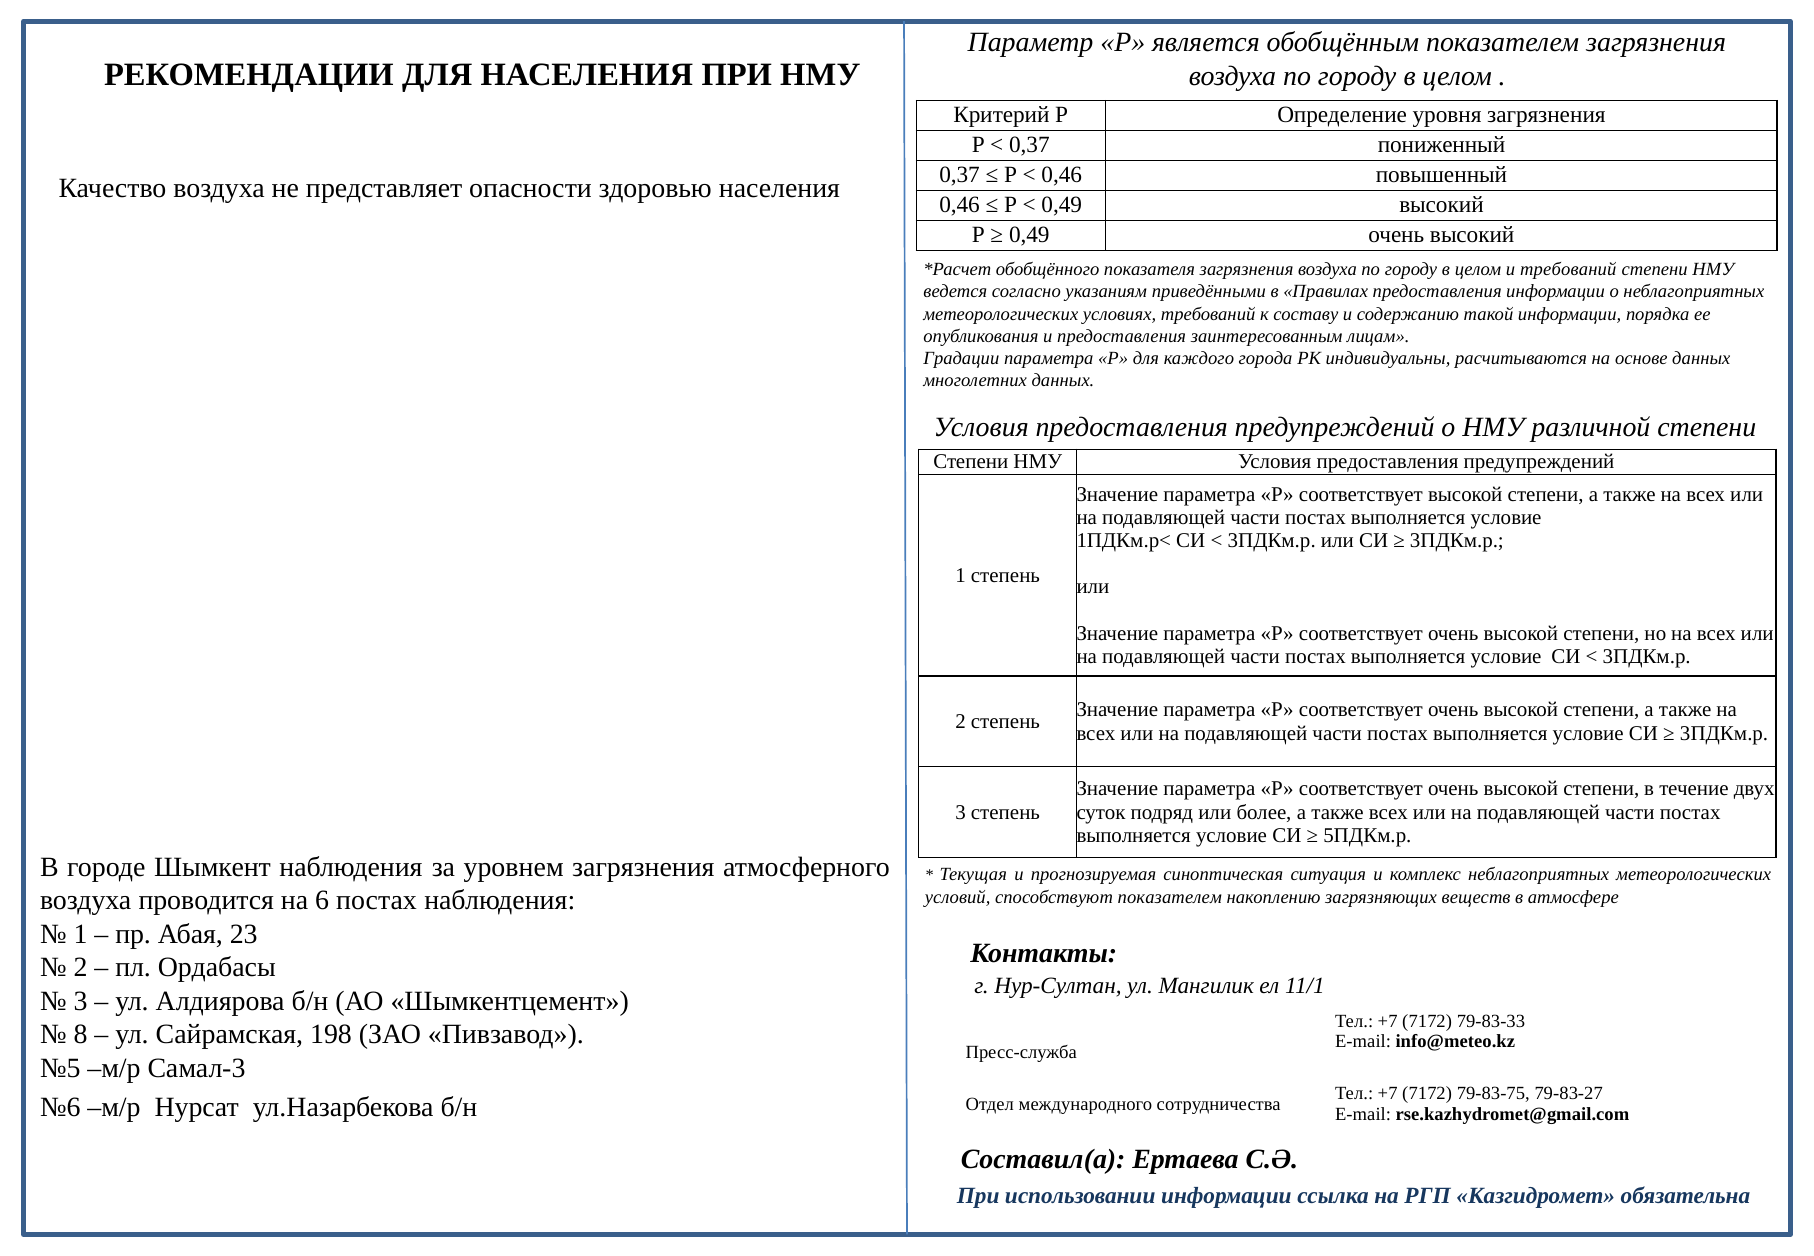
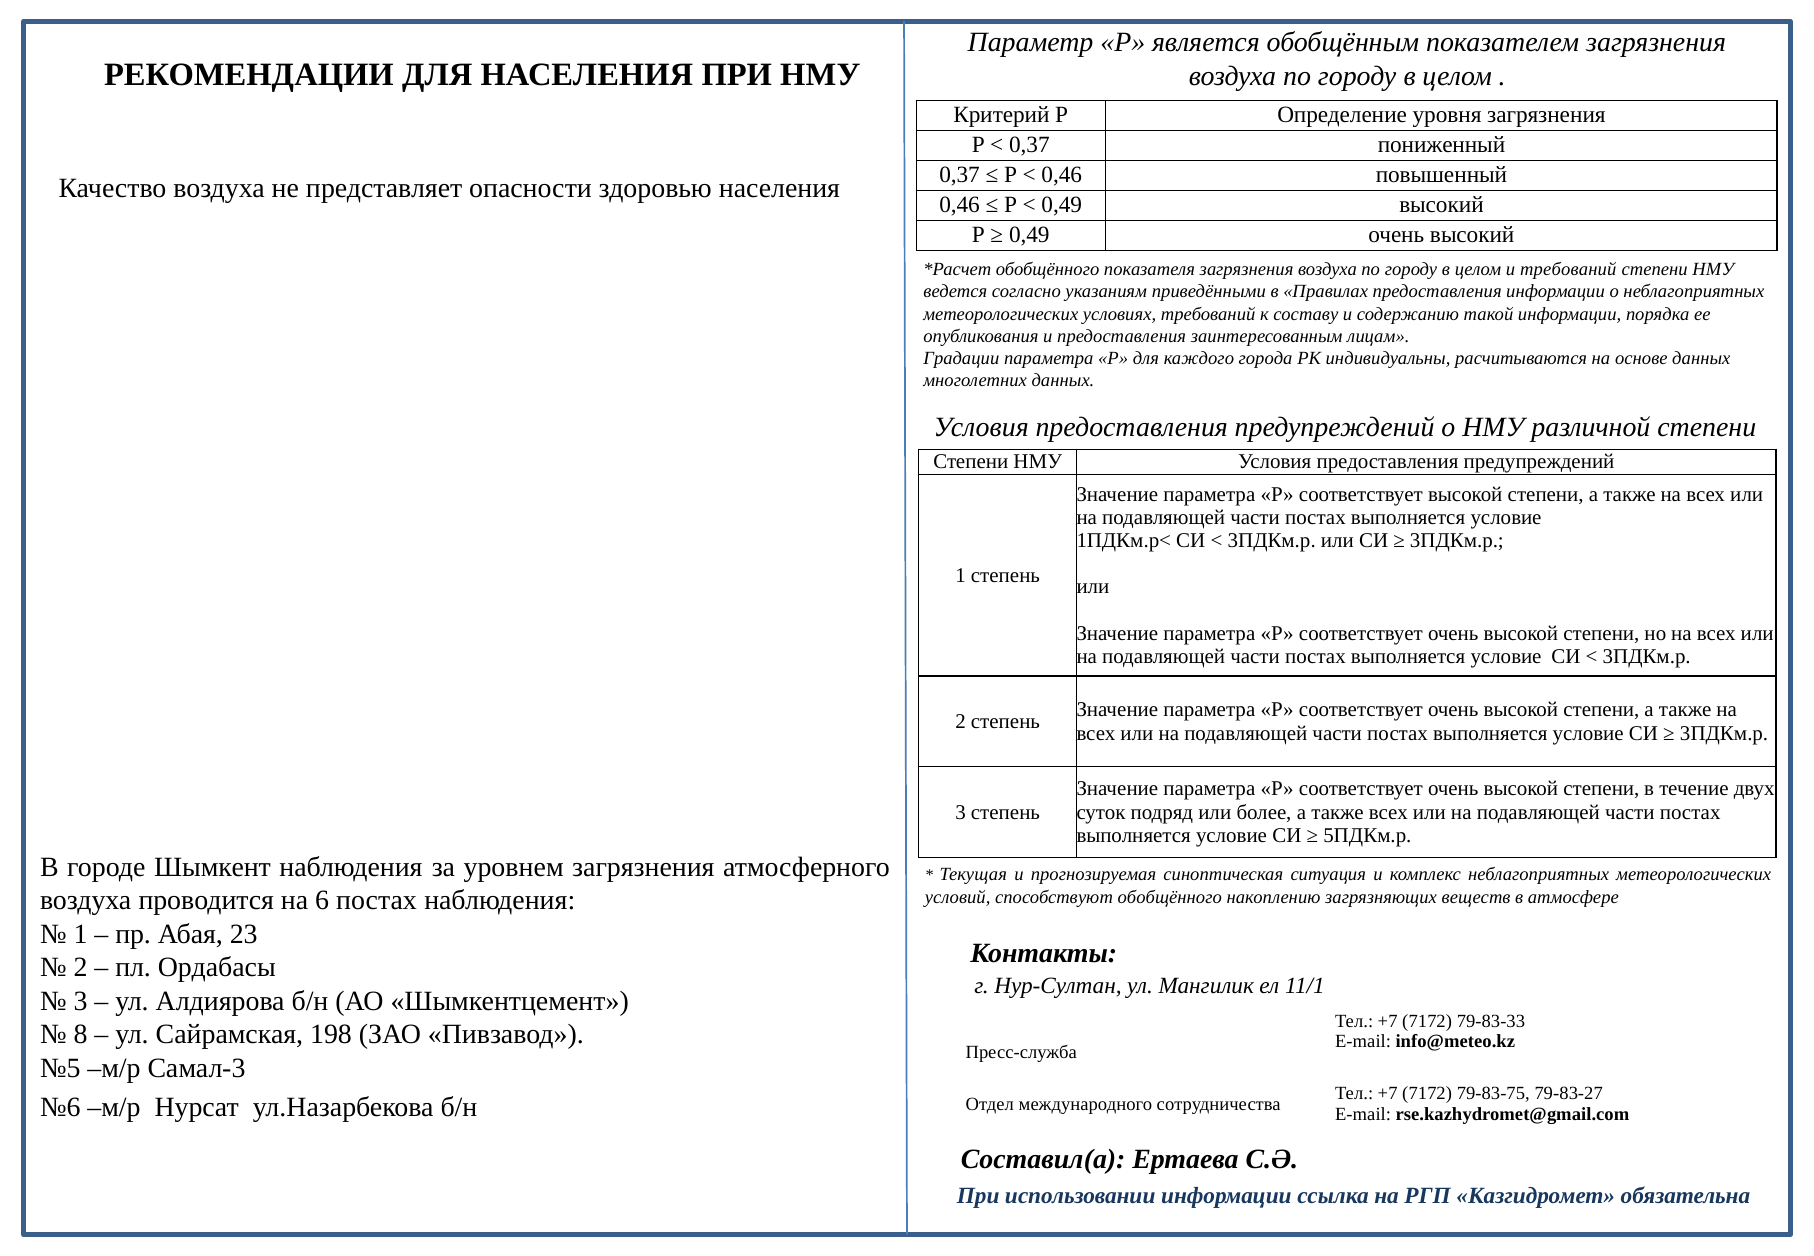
способствуют показателем: показателем -> обобщённого (1170, 897)
